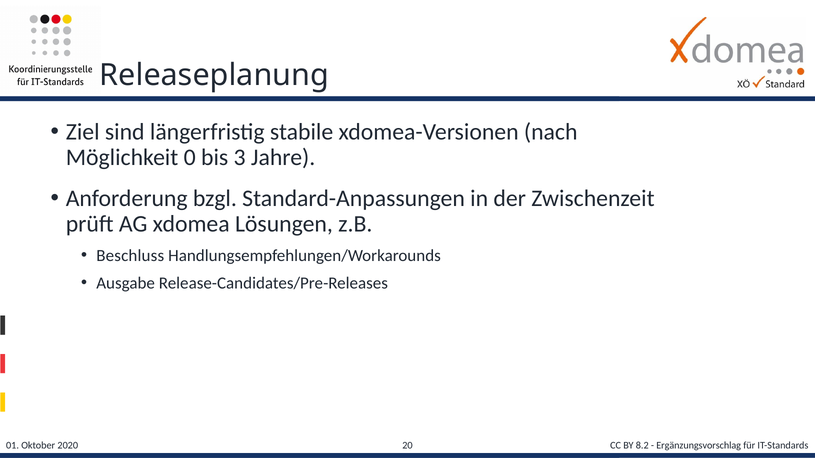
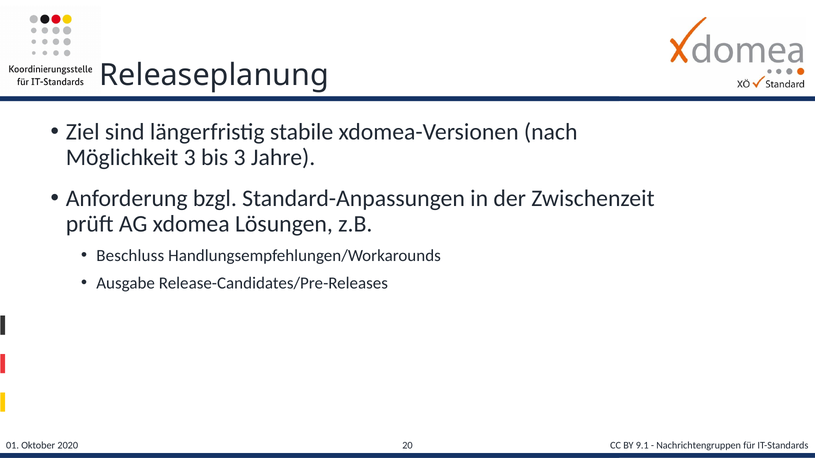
Möglichkeit 0: 0 -> 3 (190, 158)
8.2: 8.2 -> 9.1 (642, 446)
Ergänzungsvorschlag: Ergänzungsvorschlag -> Nachrichtengruppen (699, 446)
